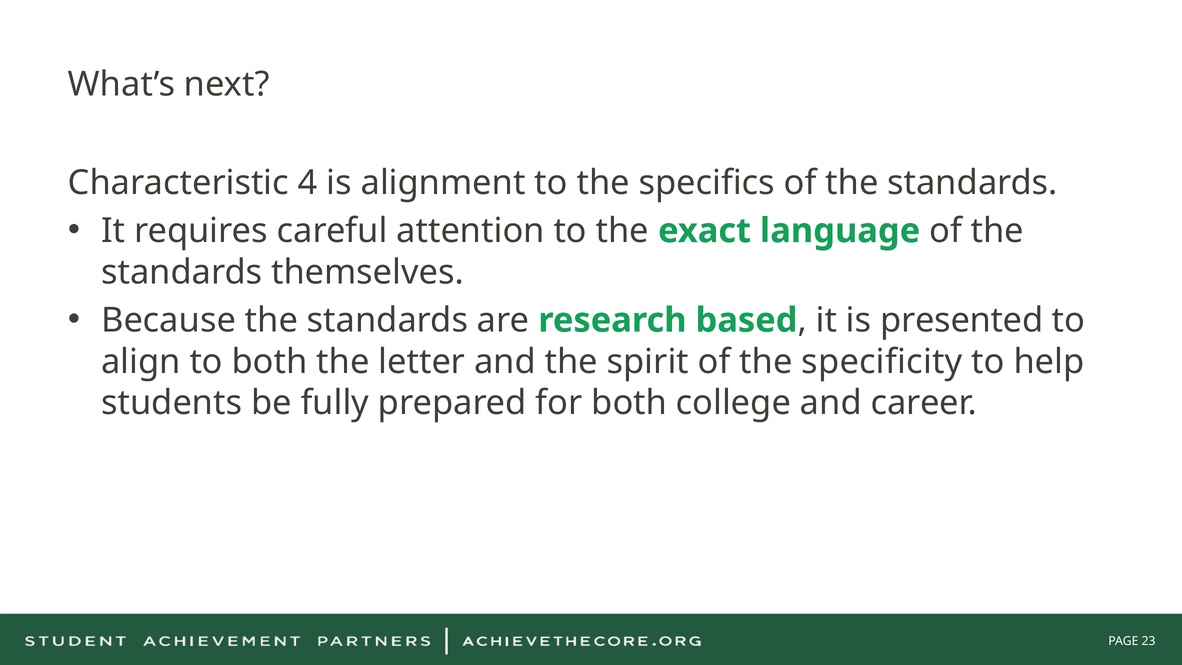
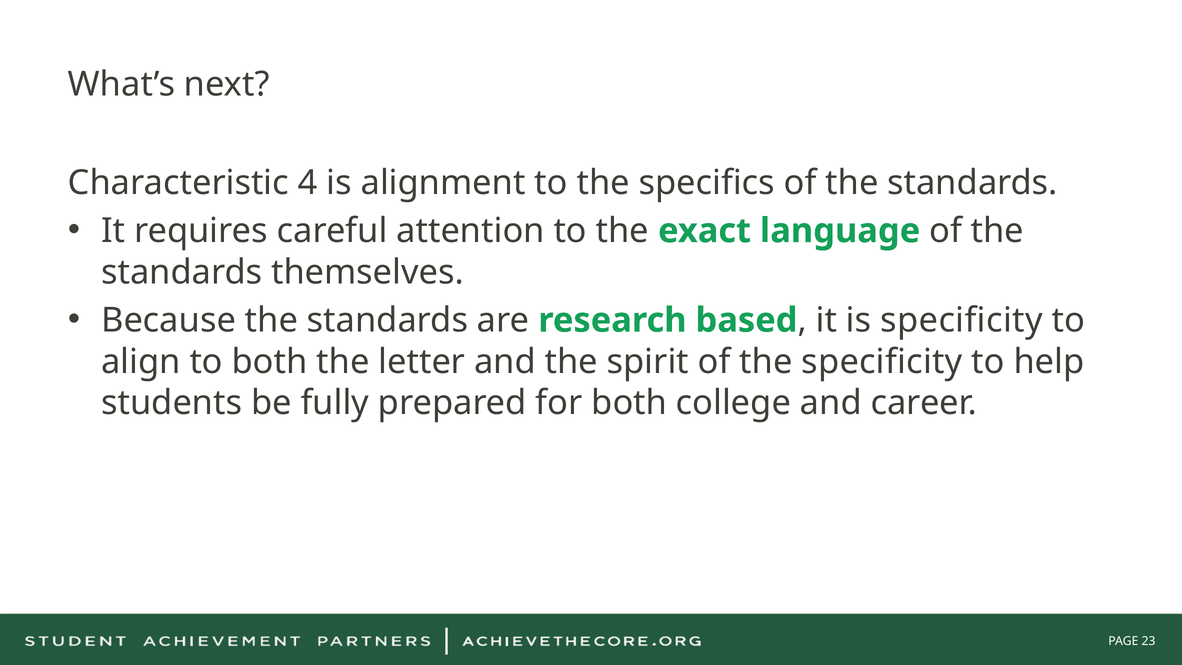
is presented: presented -> specificity (961, 320)
